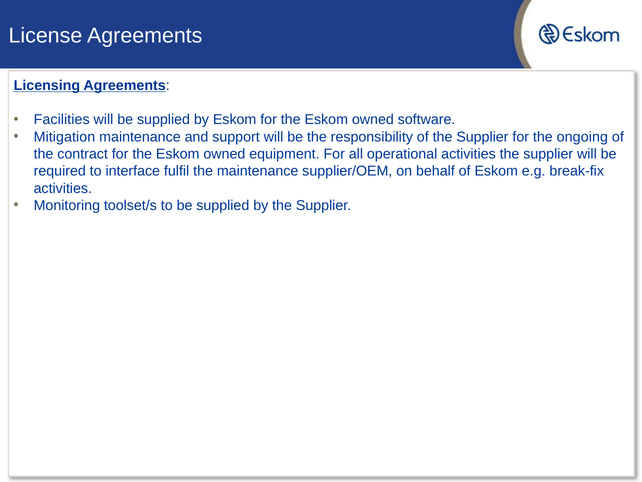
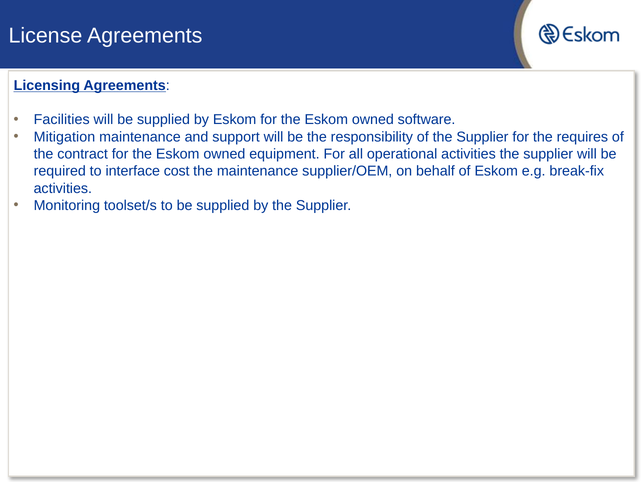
ongoing: ongoing -> requires (582, 137)
fulfil: fulfil -> cost (177, 171)
